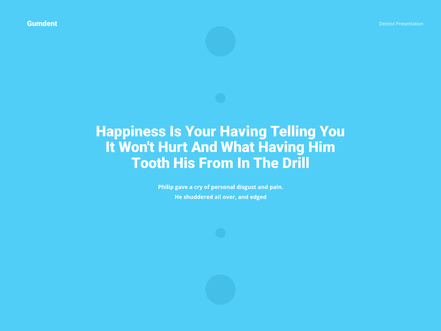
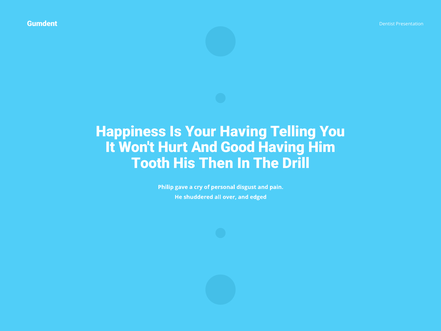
What: What -> Good (238, 147)
From: From -> Then (216, 163)
